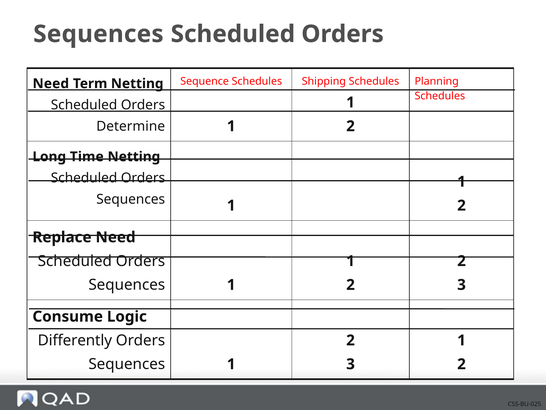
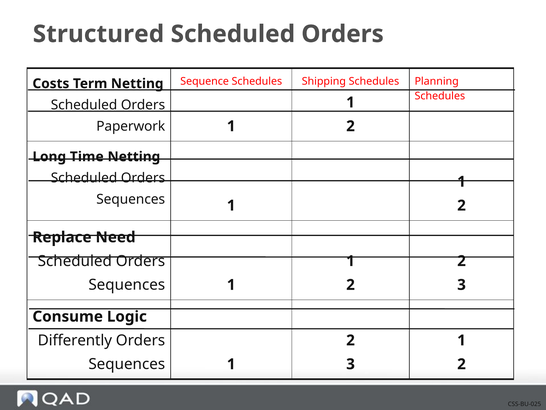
Sequences: Sequences -> Structured (98, 34)
Need: Need -> Costs (51, 84)
Determine: Determine -> Paperwork (131, 126)
